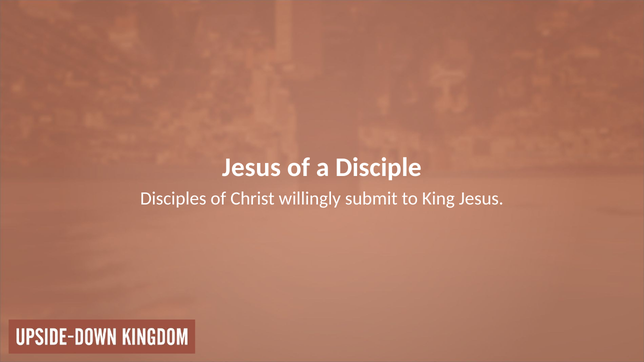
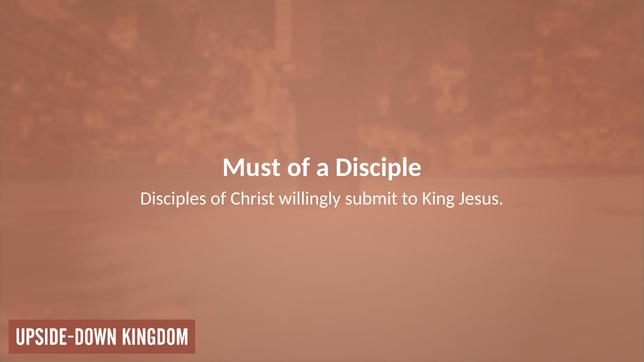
Jesus: Jesus -> Must (251, 167)
